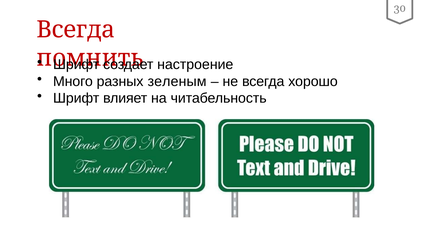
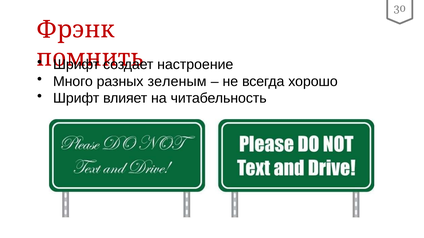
Всегда: Всегда -> Фрэнк (76, 30)
